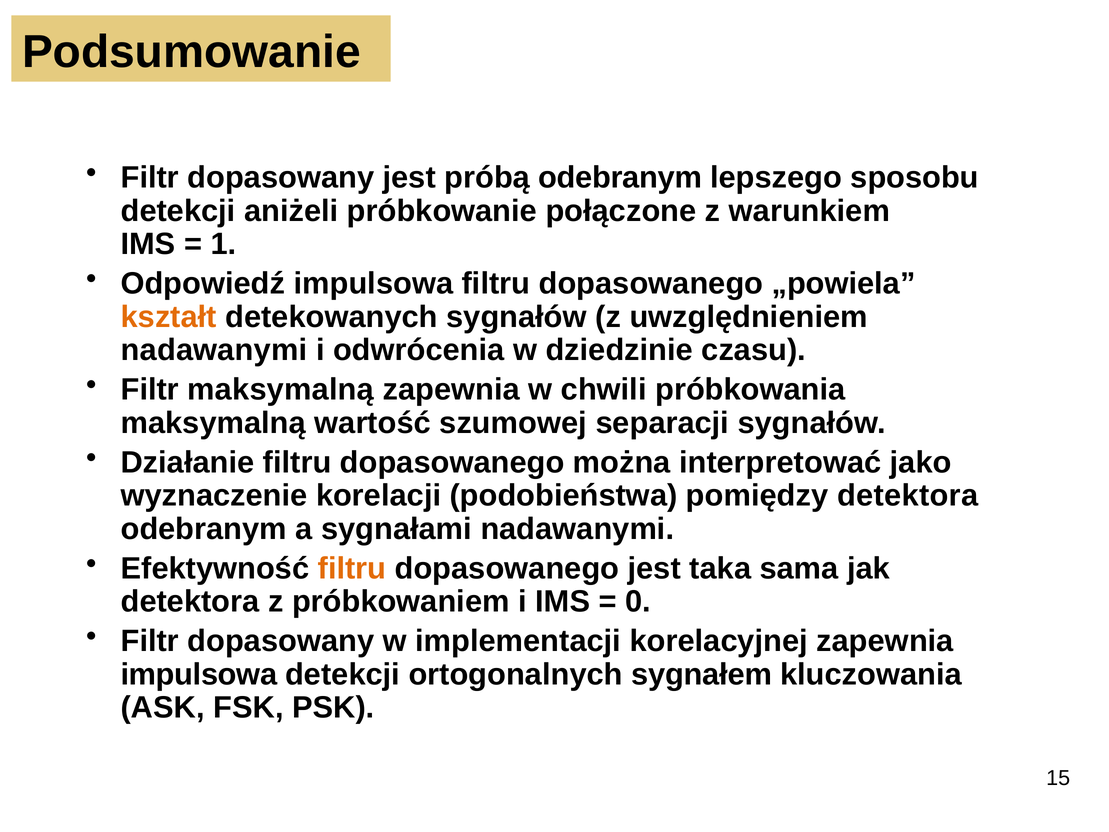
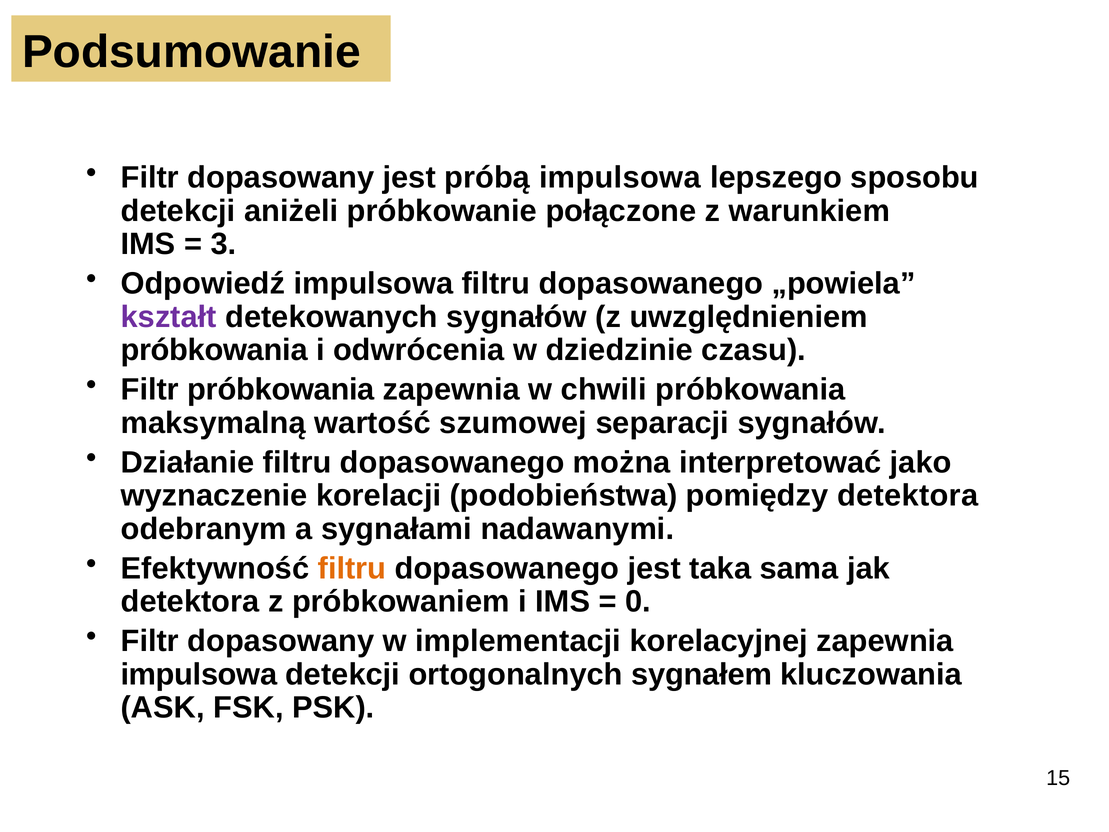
próbą odebranym: odebranym -> impulsowa (620, 178)
1: 1 -> 3 (224, 244)
kształt colour: orange -> purple (169, 317)
nadawanymi: nadawanymi -> próbkowania (214, 350)
Filtr maksymalną: maksymalną -> próbkowania (281, 390)
